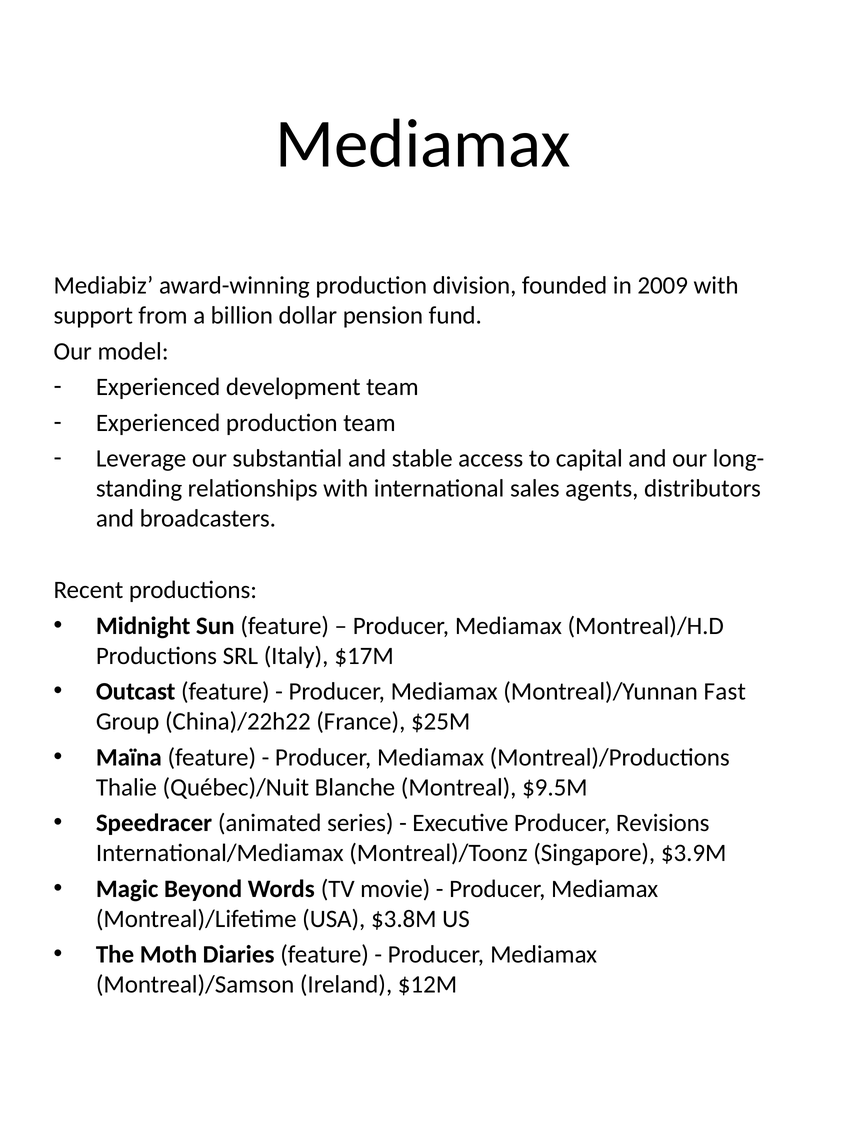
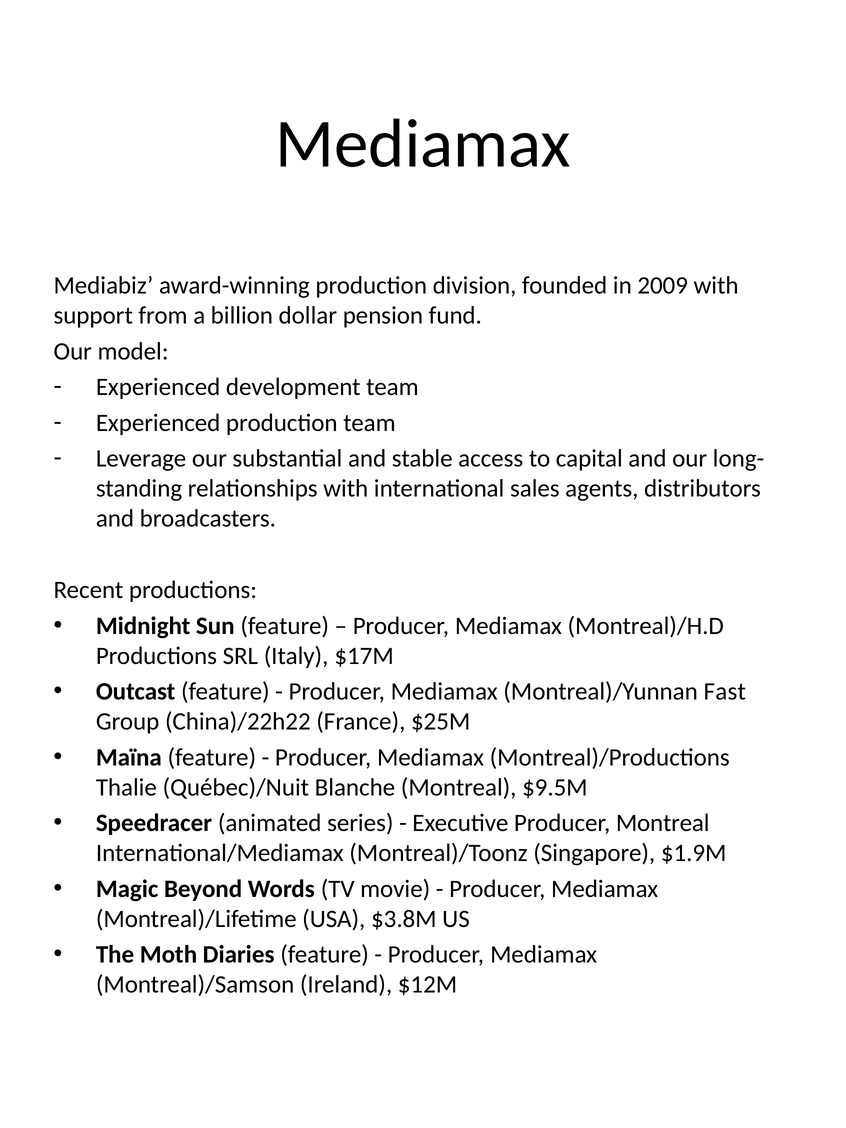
Producer Revisions: Revisions -> Montreal (663, 823)
$3.9M: $3.9M -> $1.9M (694, 853)
